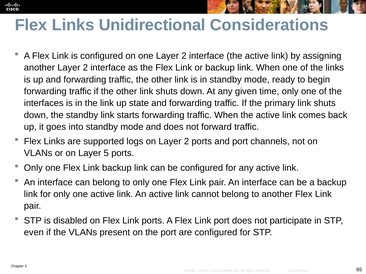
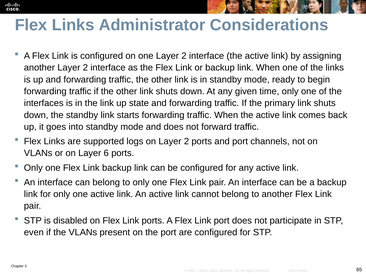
Unidirectional: Unidirectional -> Administrator (152, 25)
5: 5 -> 6 (106, 153)
